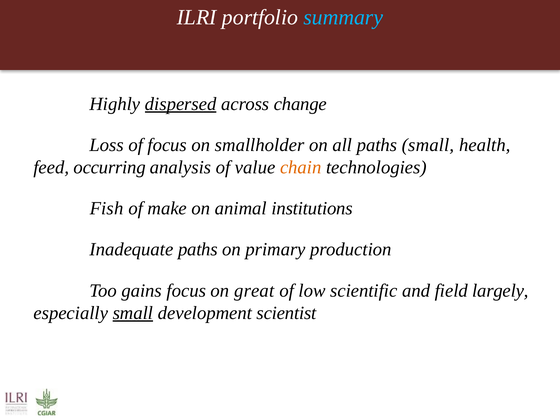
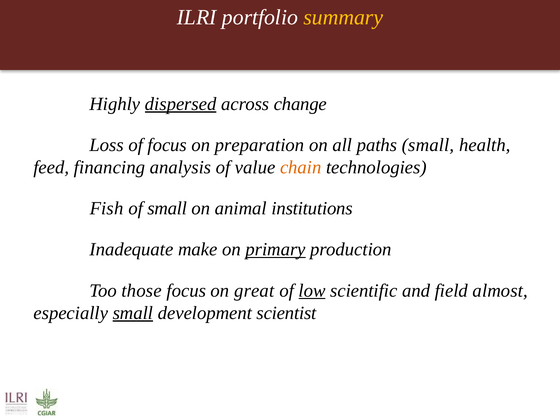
summary colour: light blue -> yellow (343, 17)
smallholder: smallholder -> preparation (260, 145)
occurring: occurring -> financing (110, 167)
of make: make -> small (167, 208)
Inadequate paths: paths -> make (198, 249)
primary underline: none -> present (276, 249)
gains: gains -> those (142, 291)
low underline: none -> present (312, 291)
largely: largely -> almost (500, 291)
